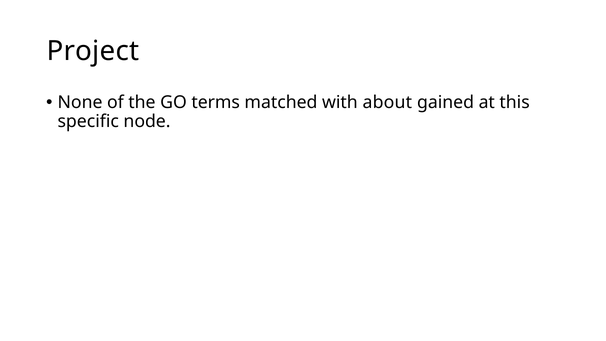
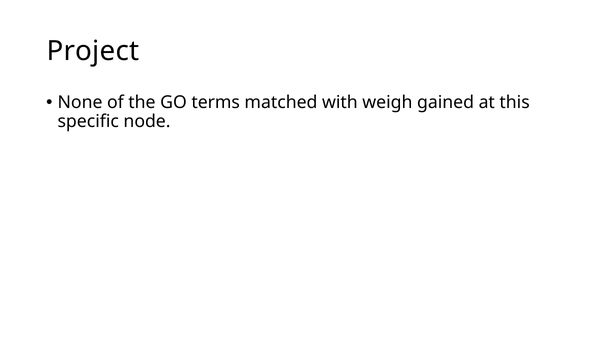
about: about -> weigh (387, 102)
